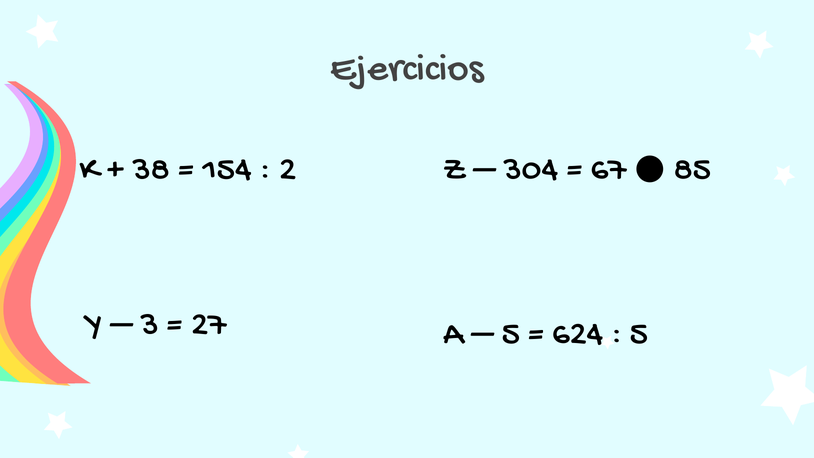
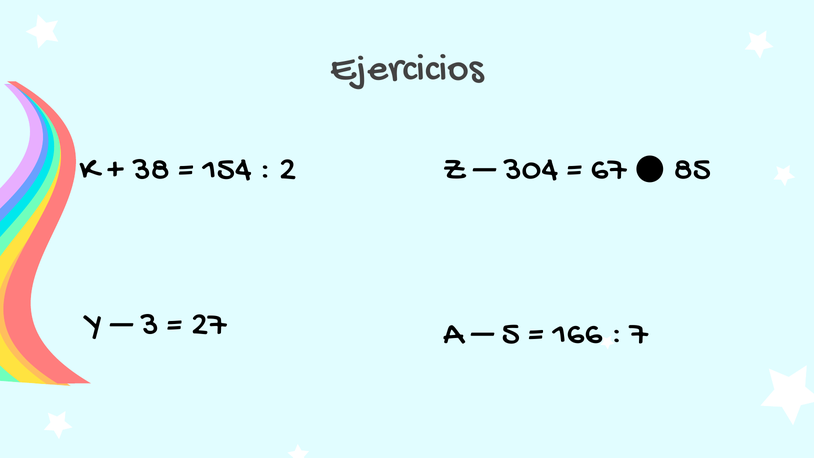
624: 624 -> 166 (578, 331)
5: 5 -> 7 (639, 331)
